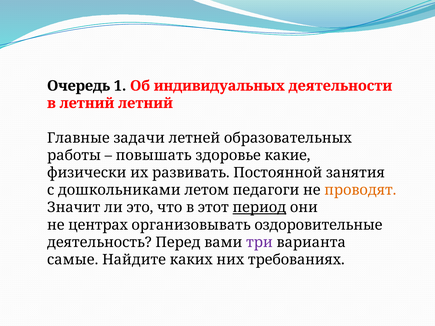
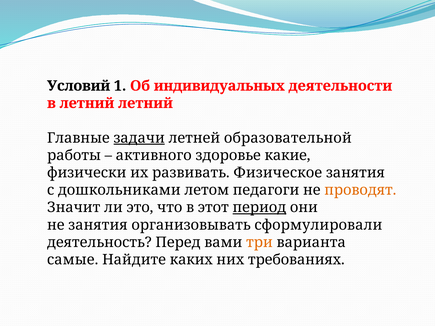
Очередь: Очередь -> Условий (79, 86)
задачи underline: none -> present (139, 138)
образовательных: образовательных -> образовательной (288, 138)
повышать: повышать -> активного (154, 155)
Постоянной: Постоянной -> Физическое (278, 173)
не центрах: центрах -> занятия (98, 225)
оздоровительные: оздоровительные -> сформулировали (318, 225)
три colour: purple -> orange (259, 242)
